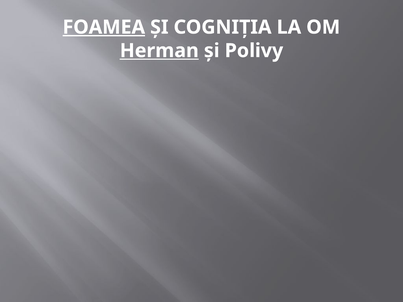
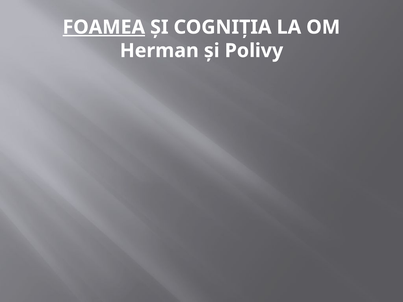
Herman underline: present -> none (159, 51)
